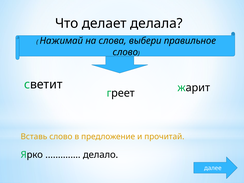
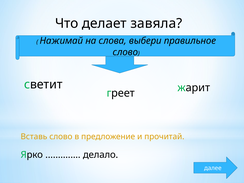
делала: делала -> завяла (156, 23)
